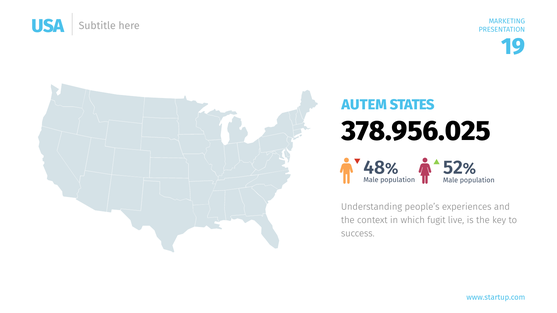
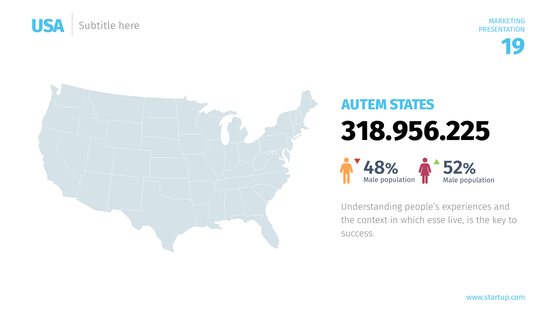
378.956.025: 378.956.025 -> 318.956.225 (416, 131)
fugit: fugit -> esse (436, 220)
